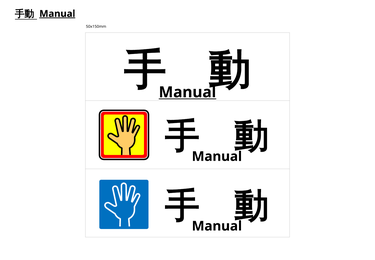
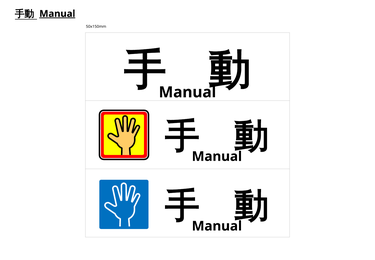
Manual underline: present -> none (187, 92)
